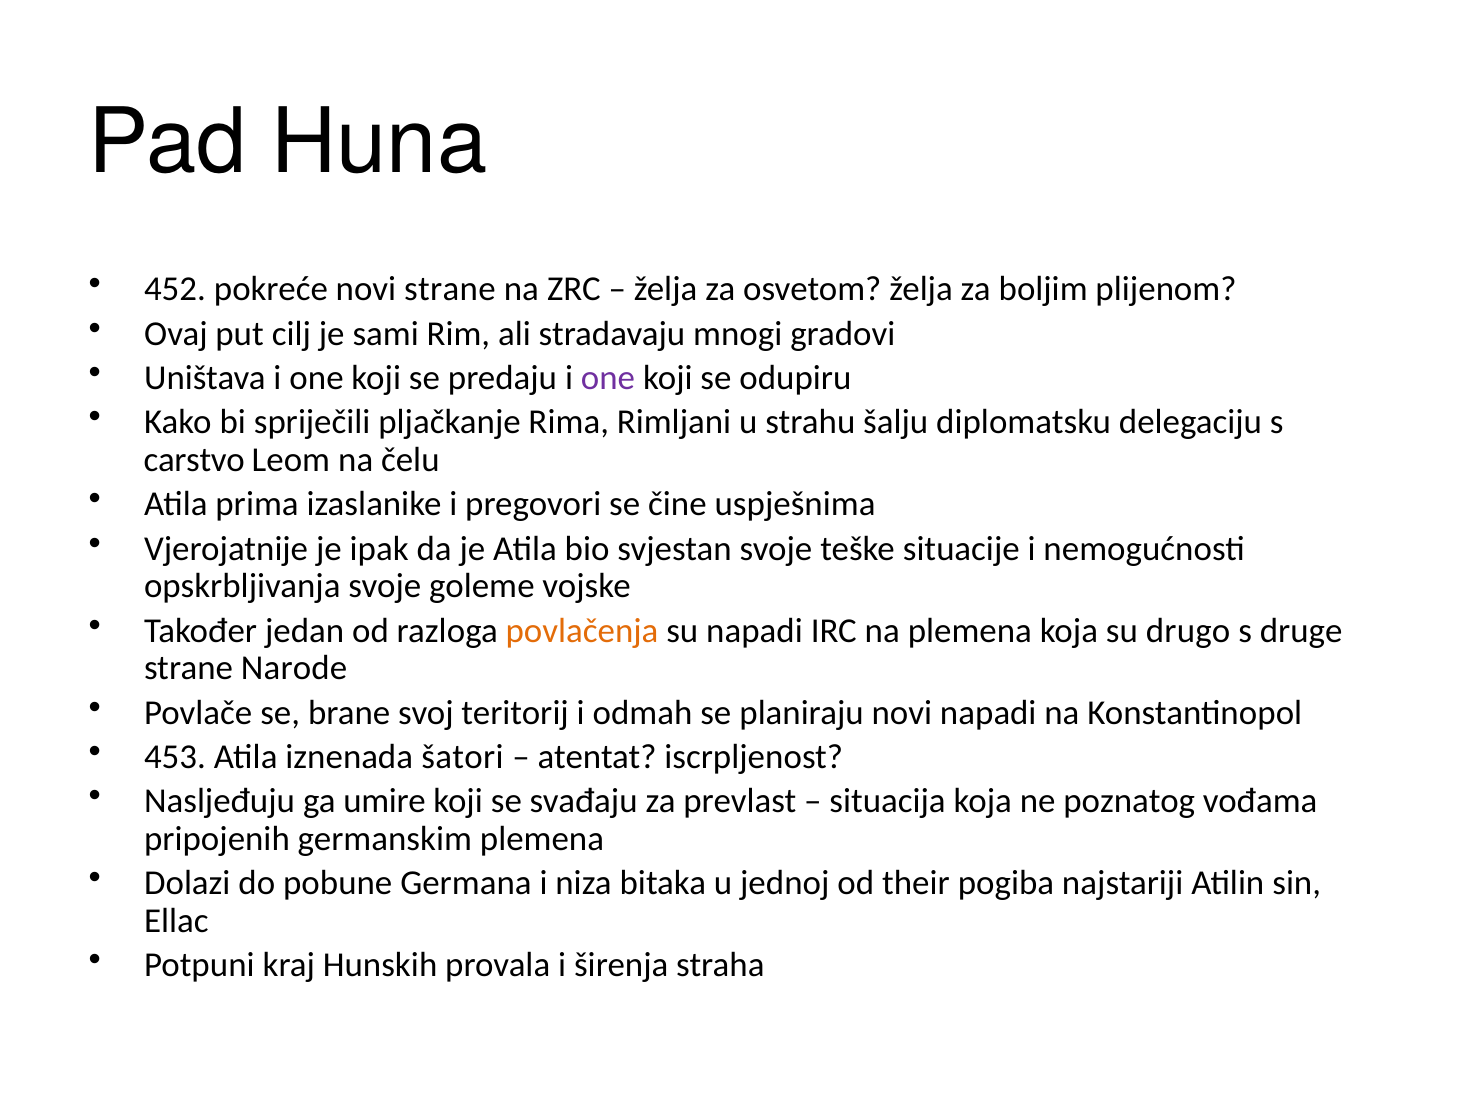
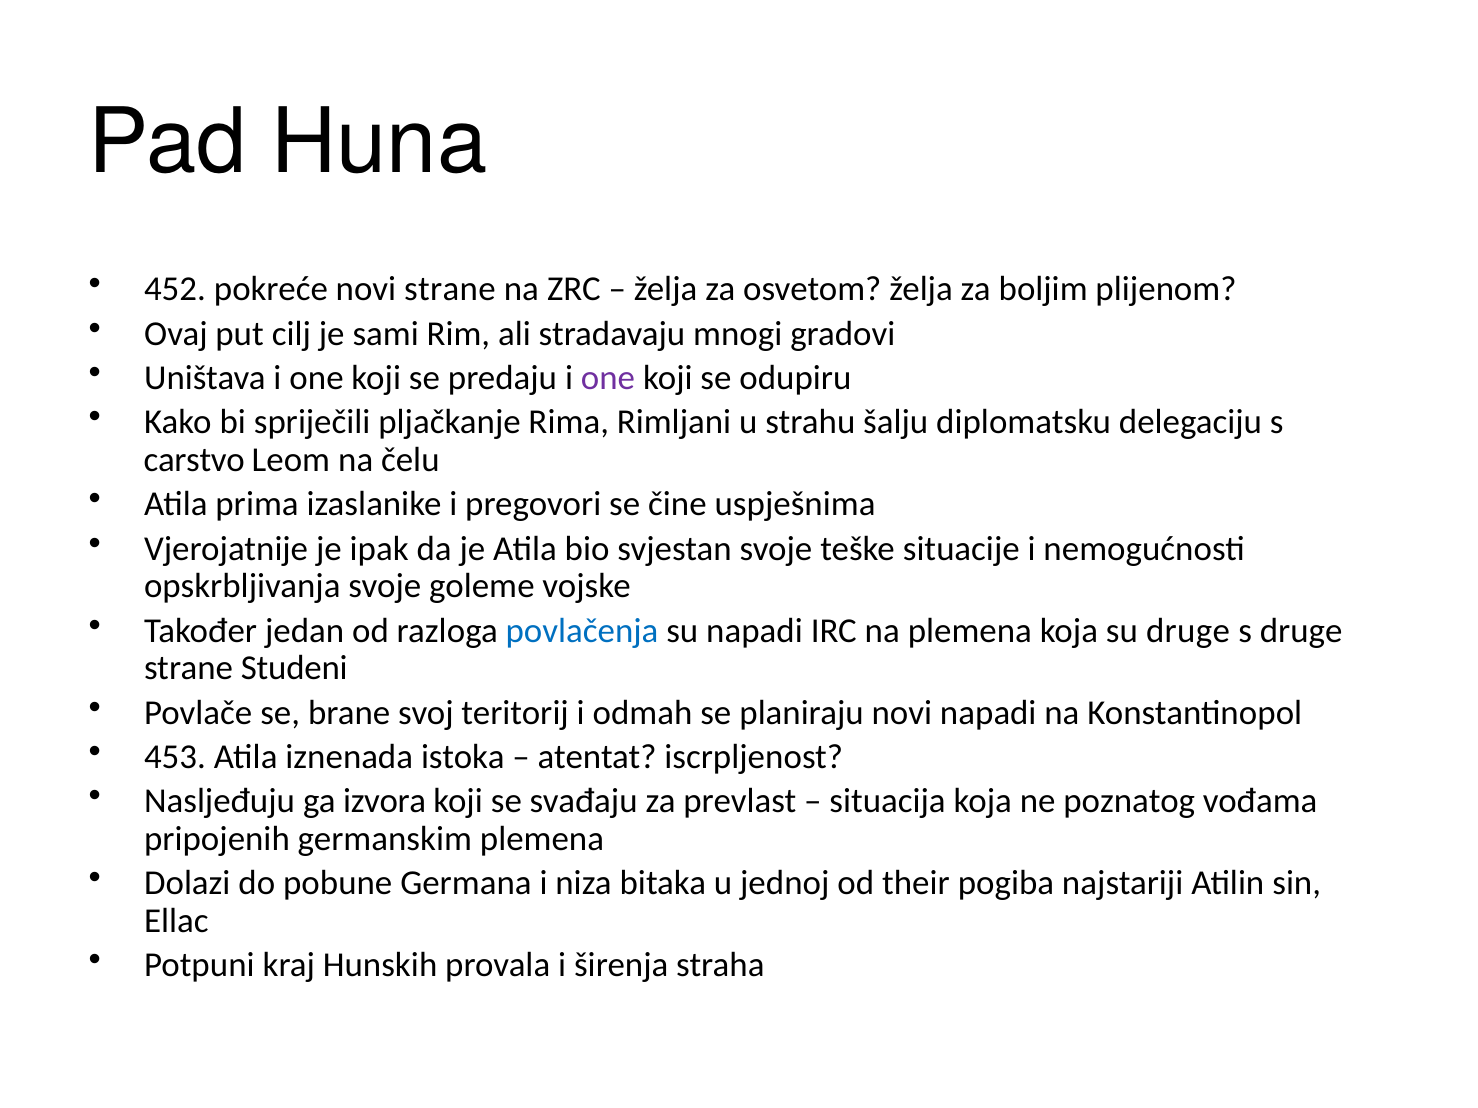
povlačenja colour: orange -> blue (582, 631)
su drugo: drugo -> druge (1188, 631)
Narode: Narode -> Studeni (294, 669)
šatori: šatori -> istoka (463, 757)
umire: umire -> izvora (385, 802)
